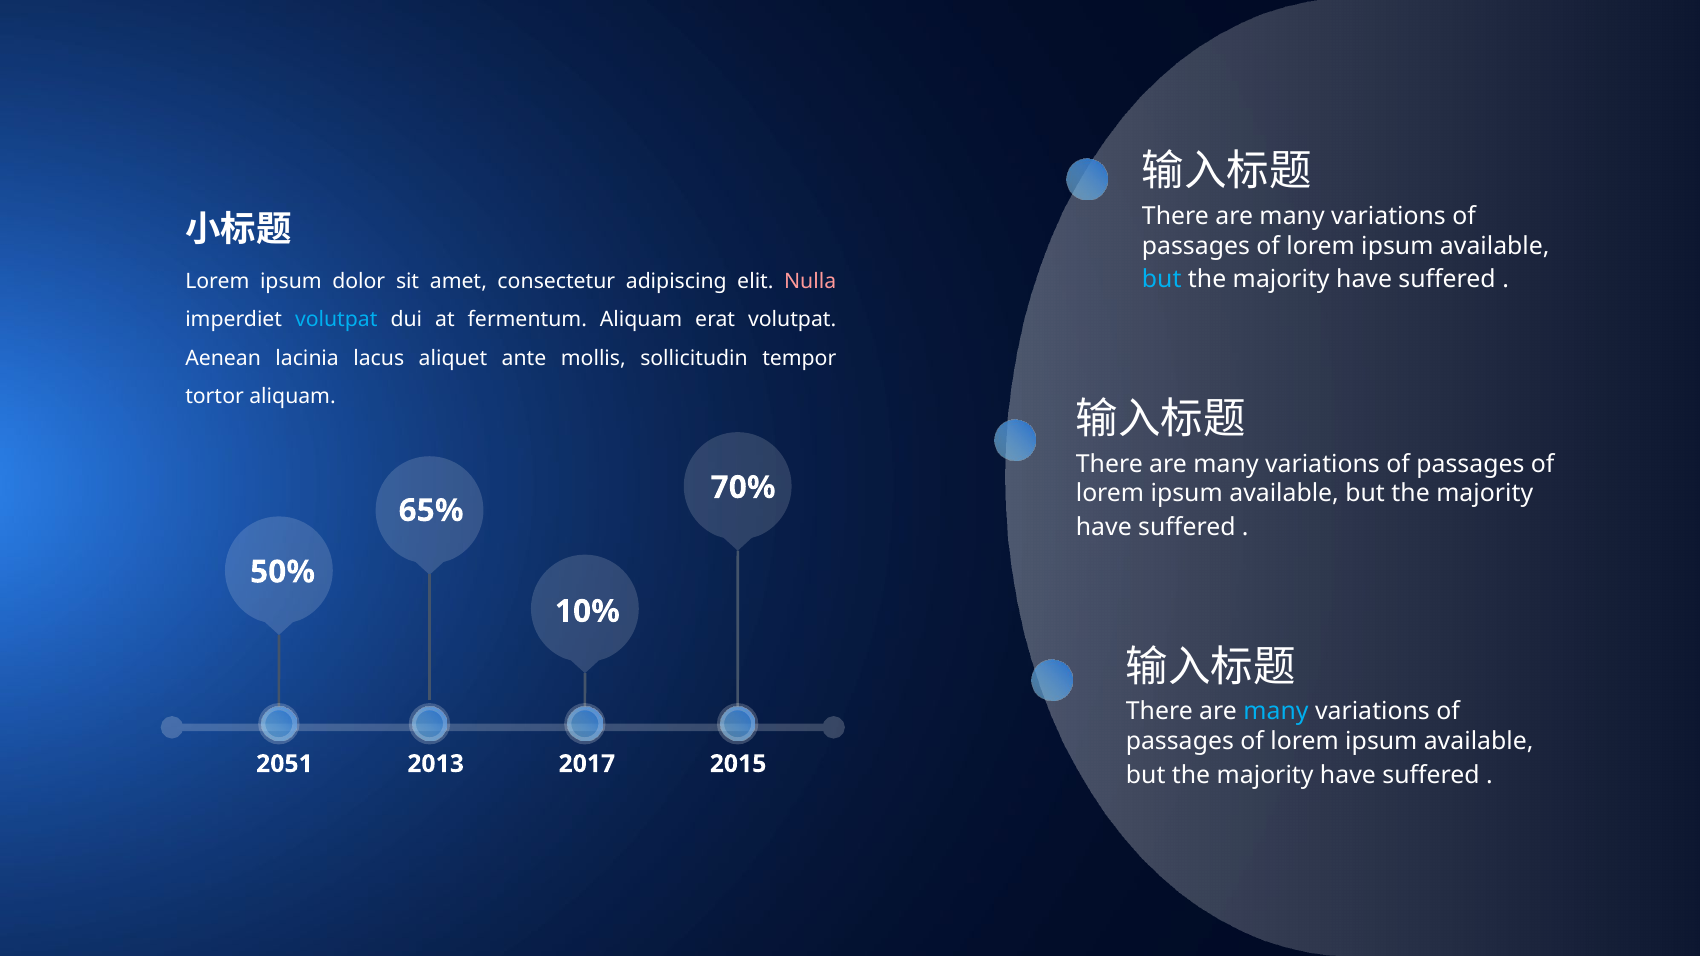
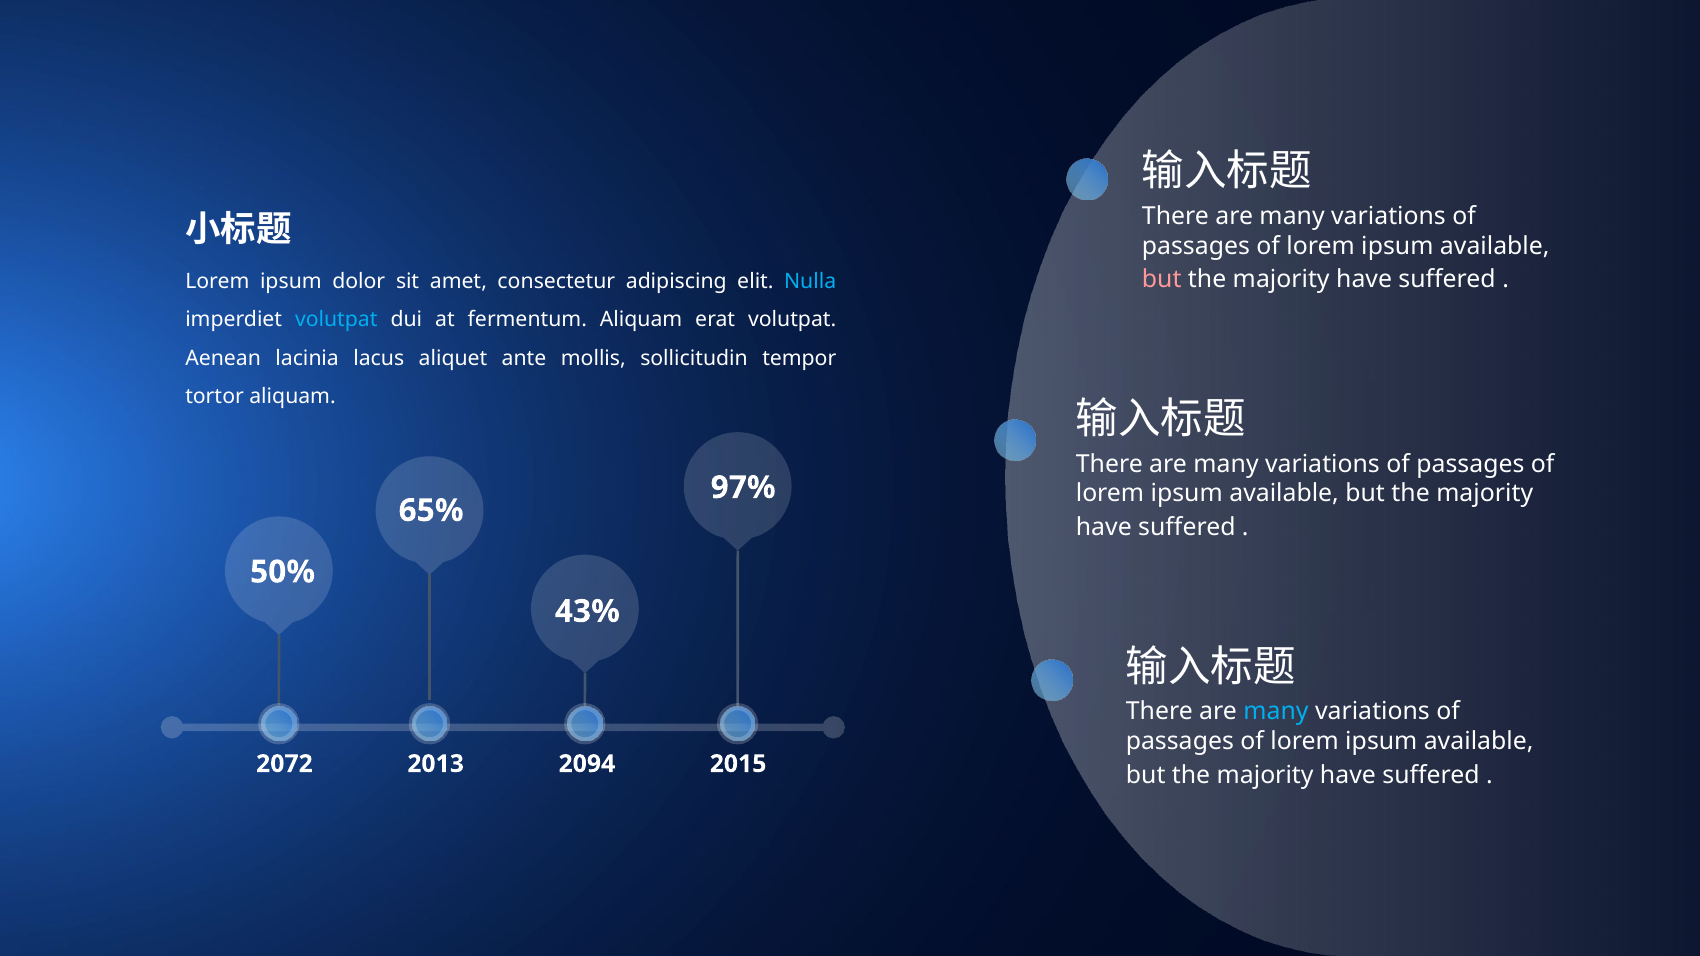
but colour: light blue -> pink (1162, 279)
Nulla colour: pink -> light blue (810, 282)
70%: 70% -> 97% (743, 488)
10%: 10% -> 43% (587, 612)
2051: 2051 -> 2072 (284, 764)
2017: 2017 -> 2094 (587, 764)
